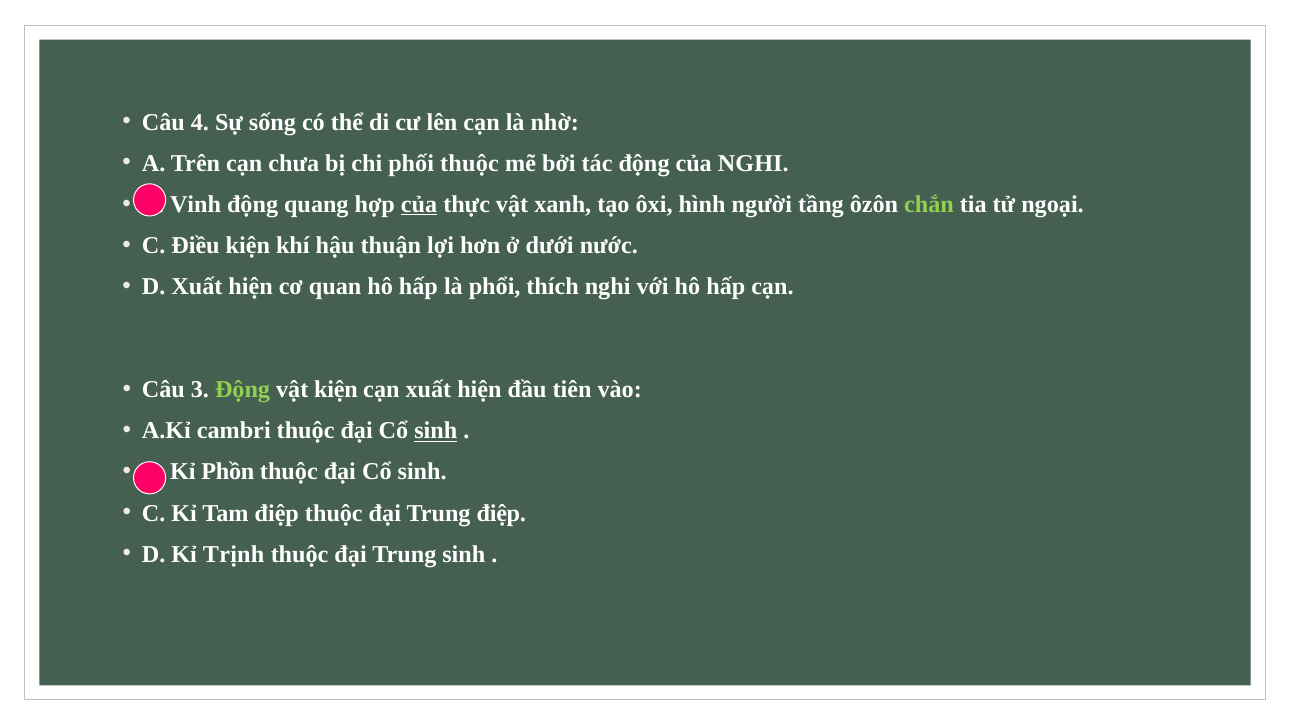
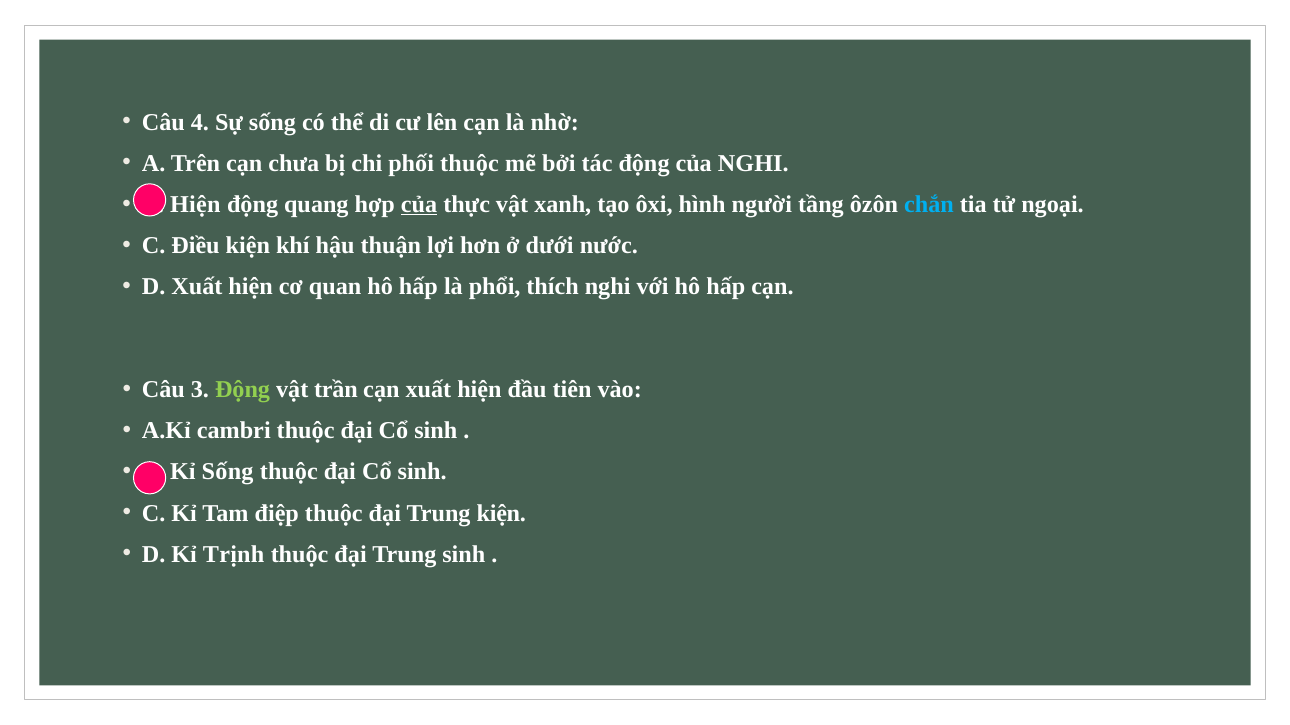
Vinh: Vinh -> Hiện (195, 205)
chắn colour: light green -> light blue (929, 205)
vật kiện: kiện -> trần (336, 390)
sinh underline: present -> none (436, 431)
Kỉ Phồn: Phồn -> Sống (228, 472)
Trung điệp: điệp -> kiện (501, 514)
